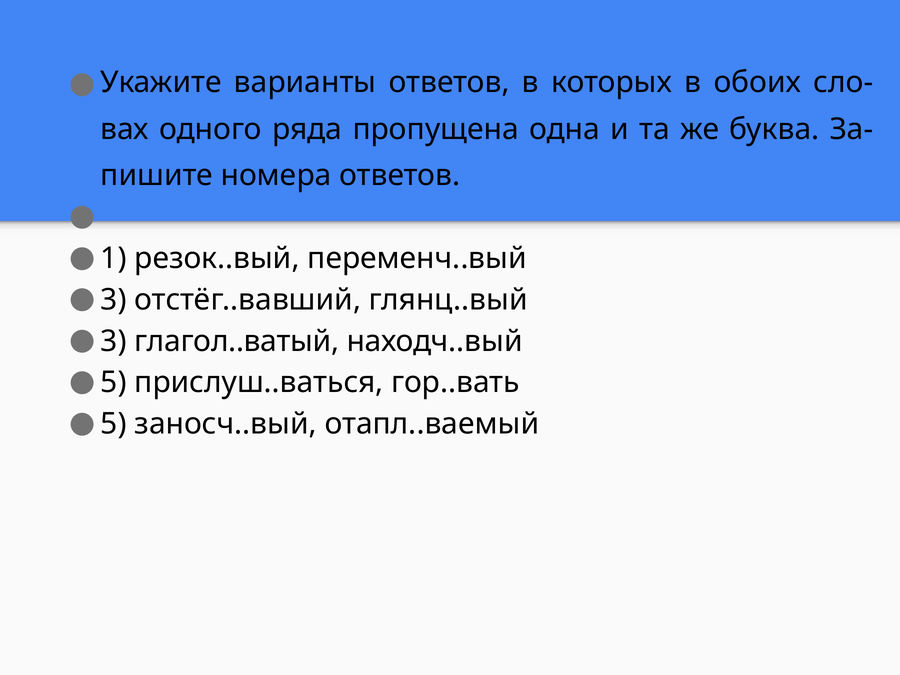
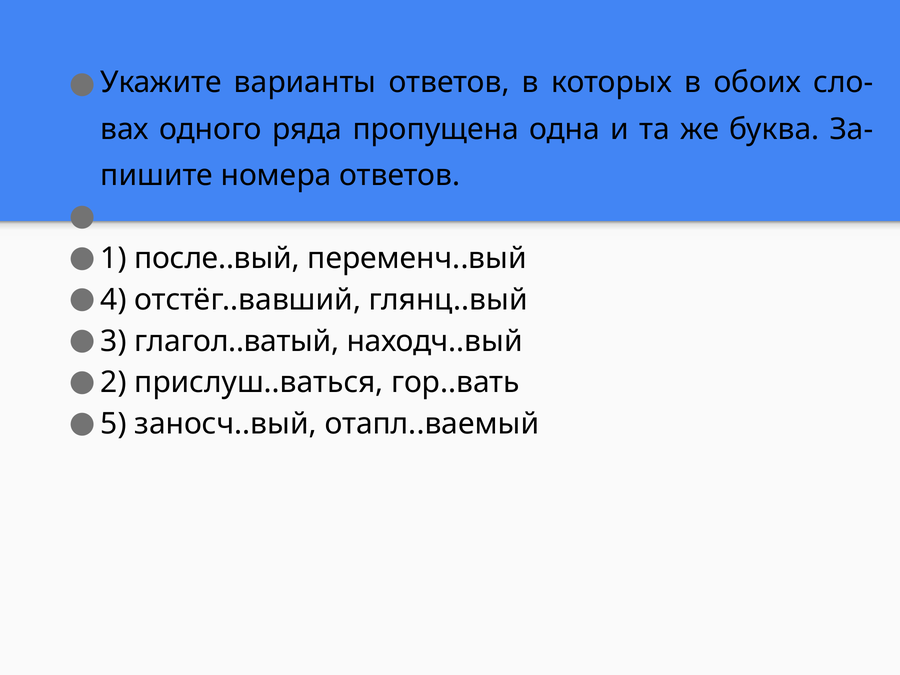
резок..вый: резок..вый -> после..вый (217, 258)
3: 3 -> 4 (114, 300)
5: 5 -> 2 (114, 383)
